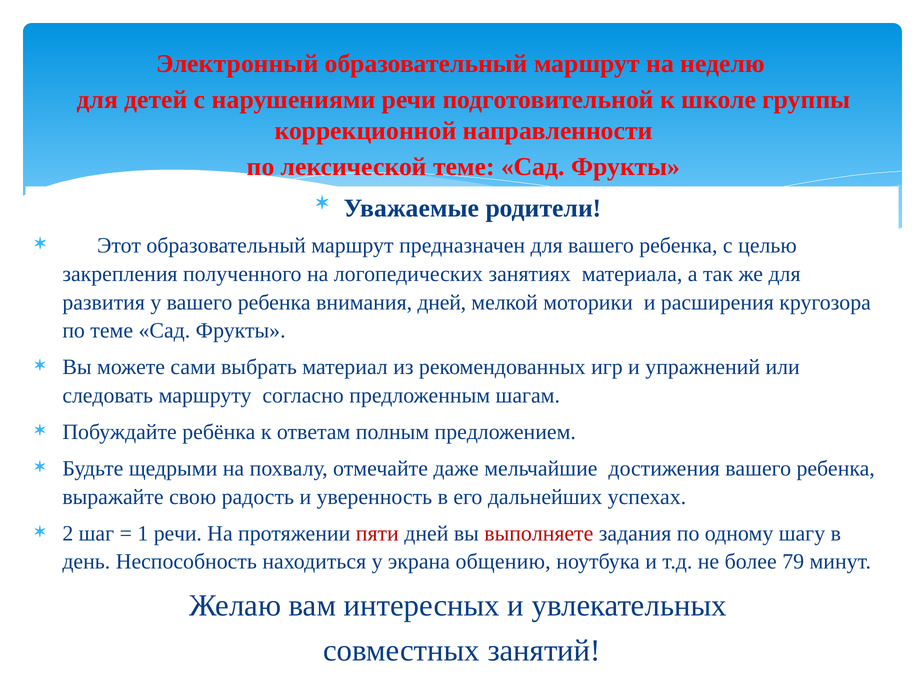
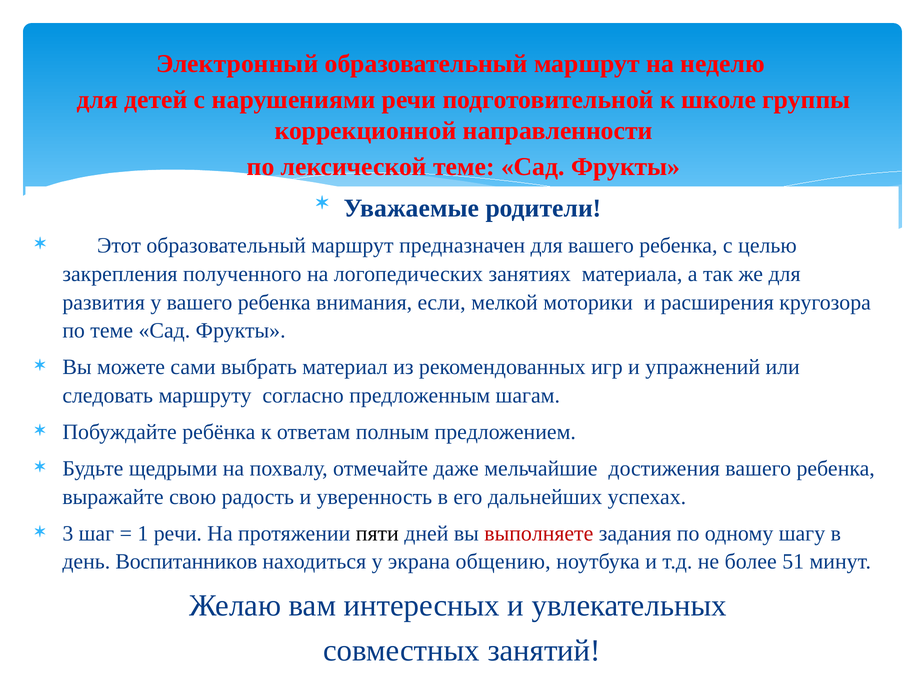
внимания дней: дней -> если (442, 302)
2: 2 -> 3 (68, 533)
пяти colour: red -> black (377, 533)
Неспособность: Неспособность -> Воспитанников (186, 562)
79: 79 -> 51 (793, 562)
